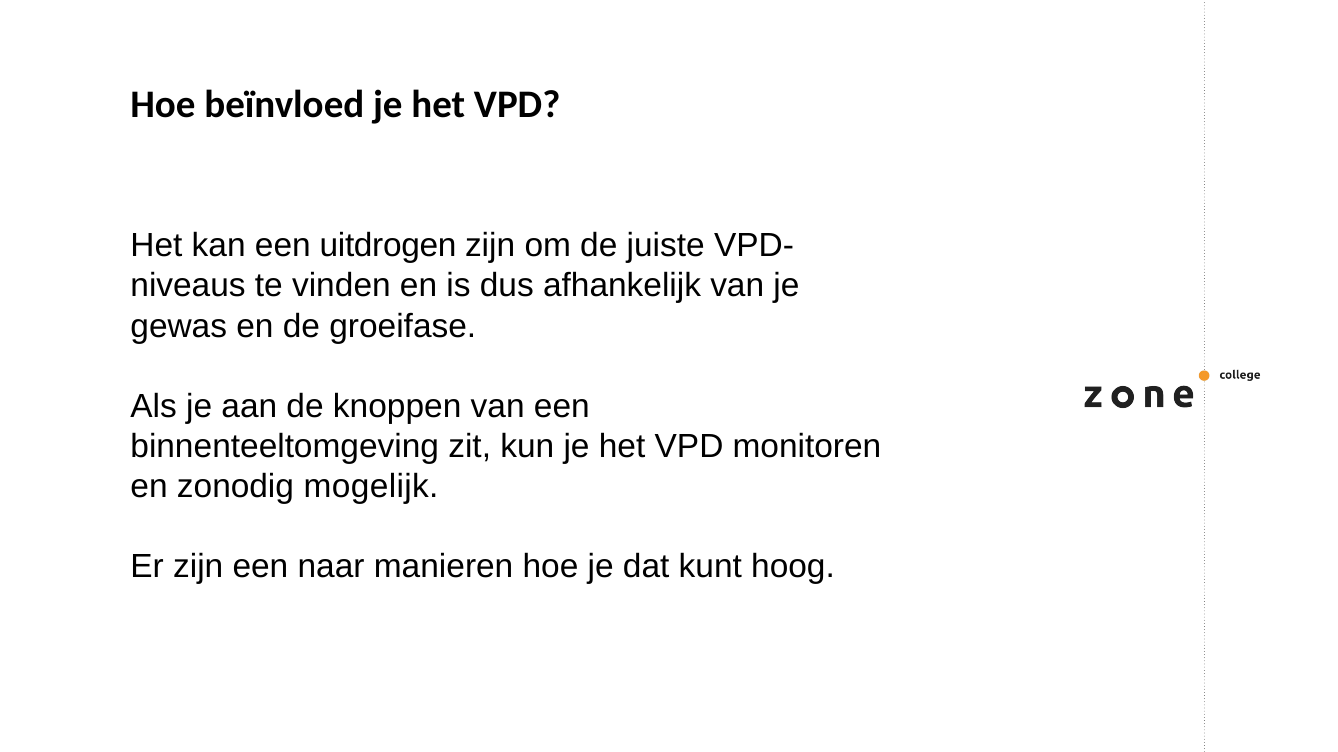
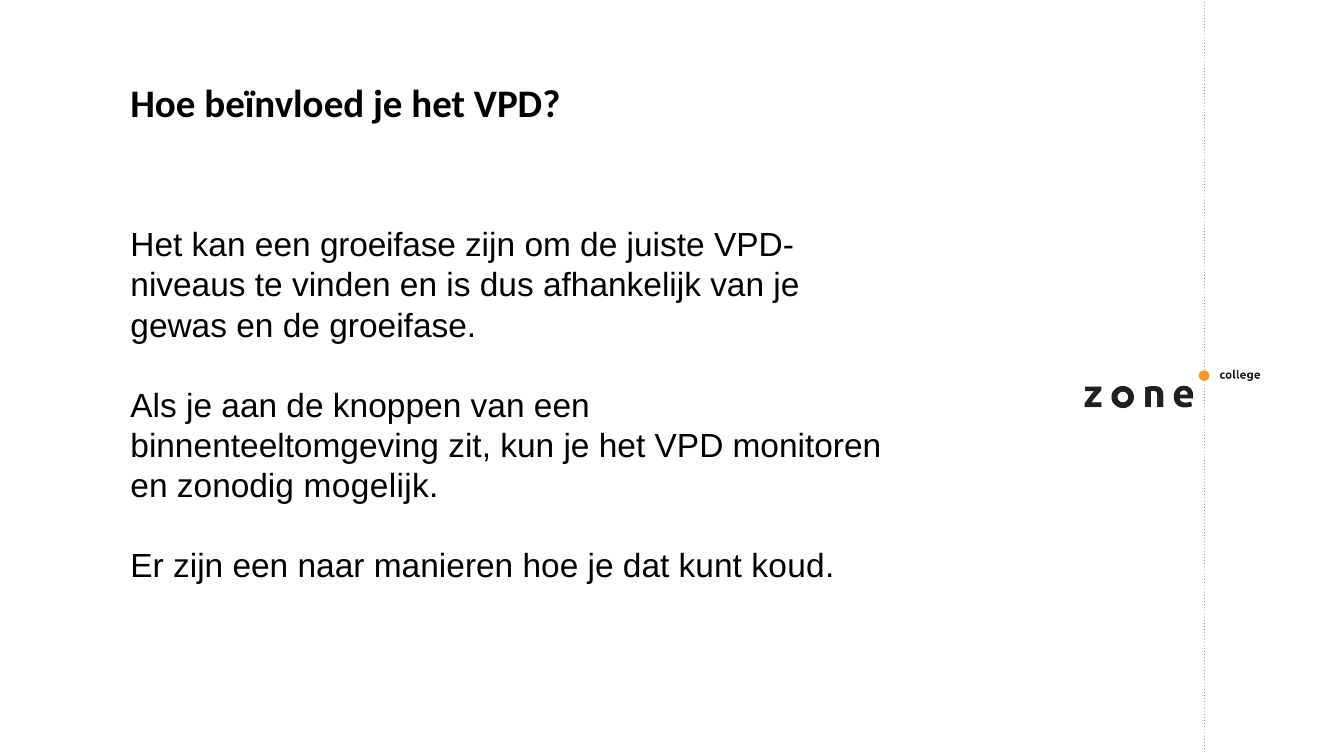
een uitdrogen: uitdrogen -> groeifase (388, 246)
hoog: hoog -> koud (793, 567)
